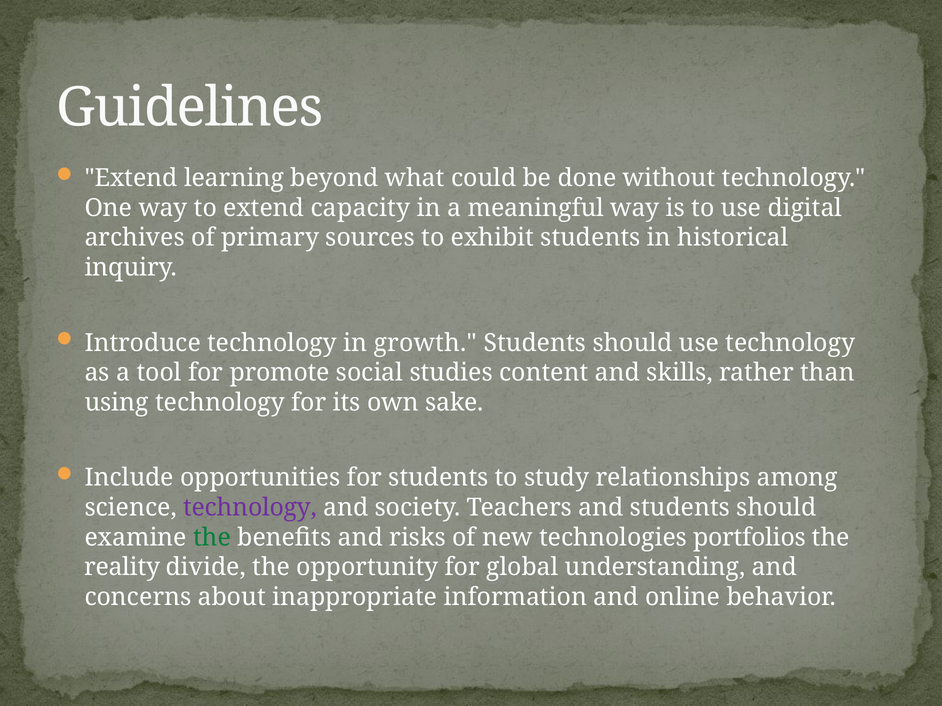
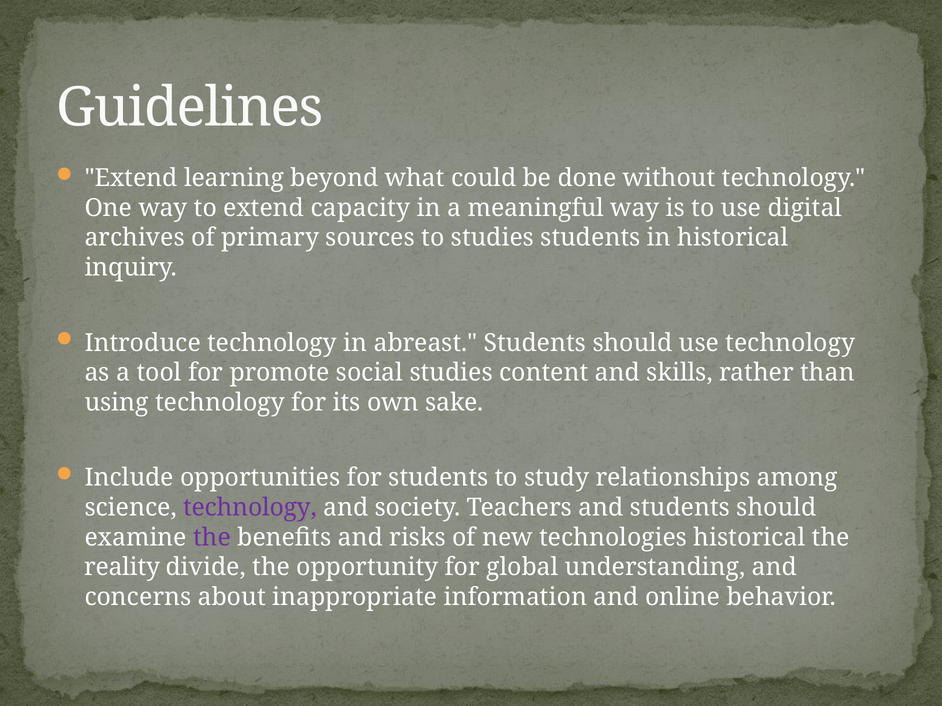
to exhibit: exhibit -> studies (492, 238)
growth: growth -> abreast (426, 343)
the colour: green -> purple (212, 538)
technologies portfolios: portfolios -> historical (749, 538)
